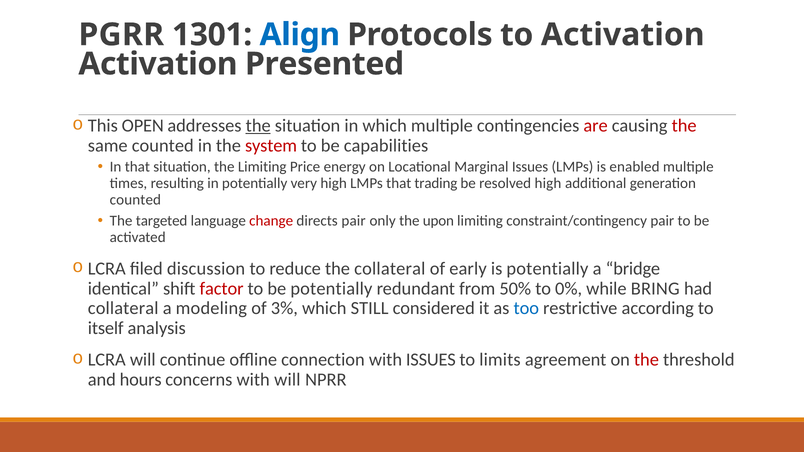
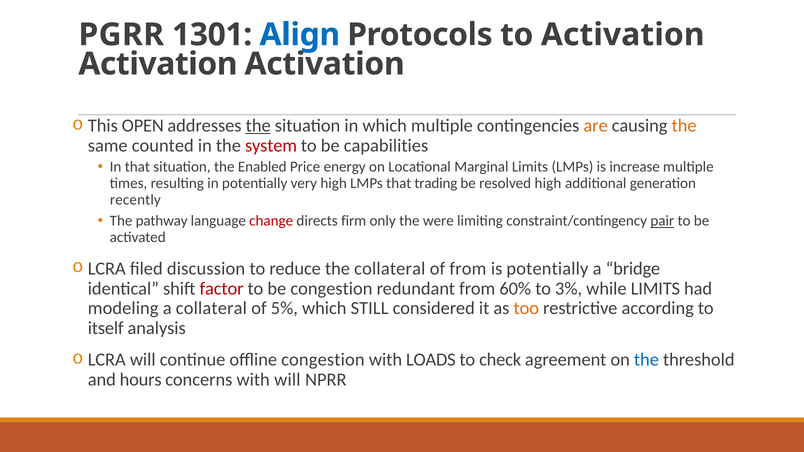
Presented: Presented -> Activation (325, 64)
are colour: red -> orange (596, 126)
the colour: red -> orange (684, 126)
the Limiting: Limiting -> Enabled (262, 167)
Marginal Issues: Issues -> Limits (530, 167)
enabled: enabled -> increase (635, 167)
counted: counted -> recently (135, 200)
targeted: targeted -> pathway (162, 221)
directs pair: pair -> firm (354, 221)
upon: upon -> were (438, 221)
pair underline: none -> present (662, 221)
of early: early -> from (468, 269)
be potentially: potentially -> congestion (331, 289)
50%: 50% -> 60% (515, 289)
0%: 0% -> 3% (569, 289)
while BRING: BRING -> LIMITS (655, 289)
collateral: collateral -> modeling (123, 308)
a modeling: modeling -> collateral (211, 308)
3%: 3% -> 5% (284, 308)
too colour: blue -> orange (526, 308)
offline connection: connection -> congestion (323, 360)
with ISSUES: ISSUES -> LOADS (431, 360)
limits: limits -> check (500, 360)
the colour: red -> blue (646, 360)
